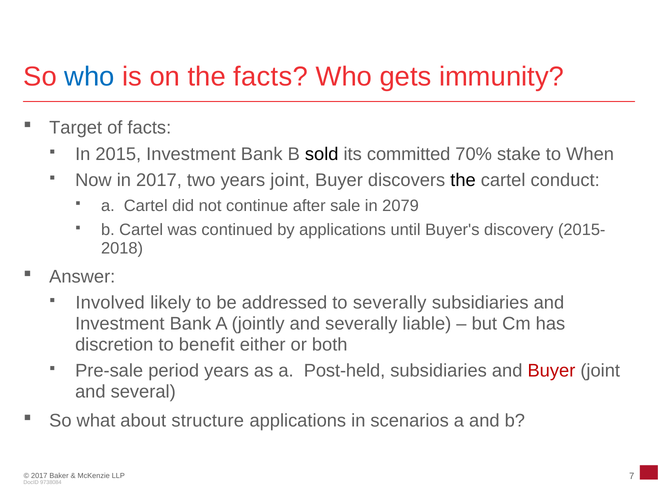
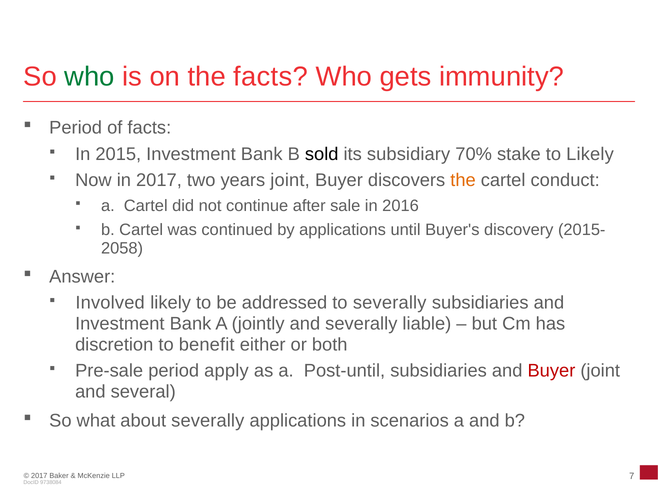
who colour: blue -> green (90, 77)
Target: Target -> Period (76, 128)
committed: committed -> subsidiary (409, 154)
to When: When -> Likely (590, 154)
the colour: black -> orange (463, 181)
2079: 2079 -> 2016 (401, 206)
2018: 2018 -> 2058 (122, 249)
period years: years -> apply (226, 371)
Post-held: Post-held -> Post-until (344, 371)
about structure: structure -> severally (208, 421)
